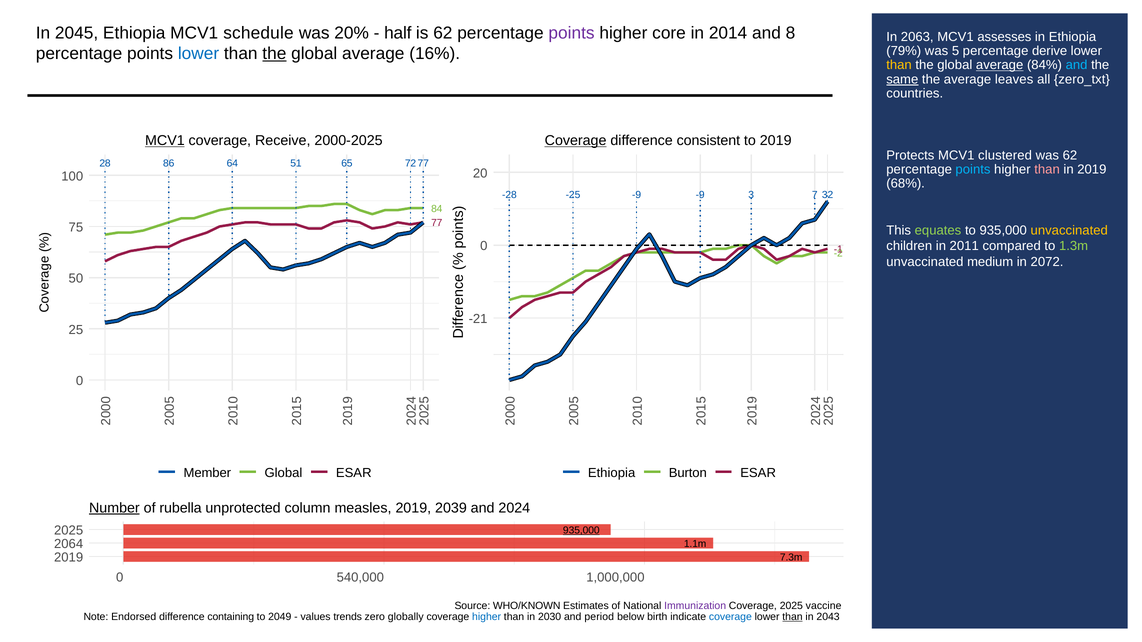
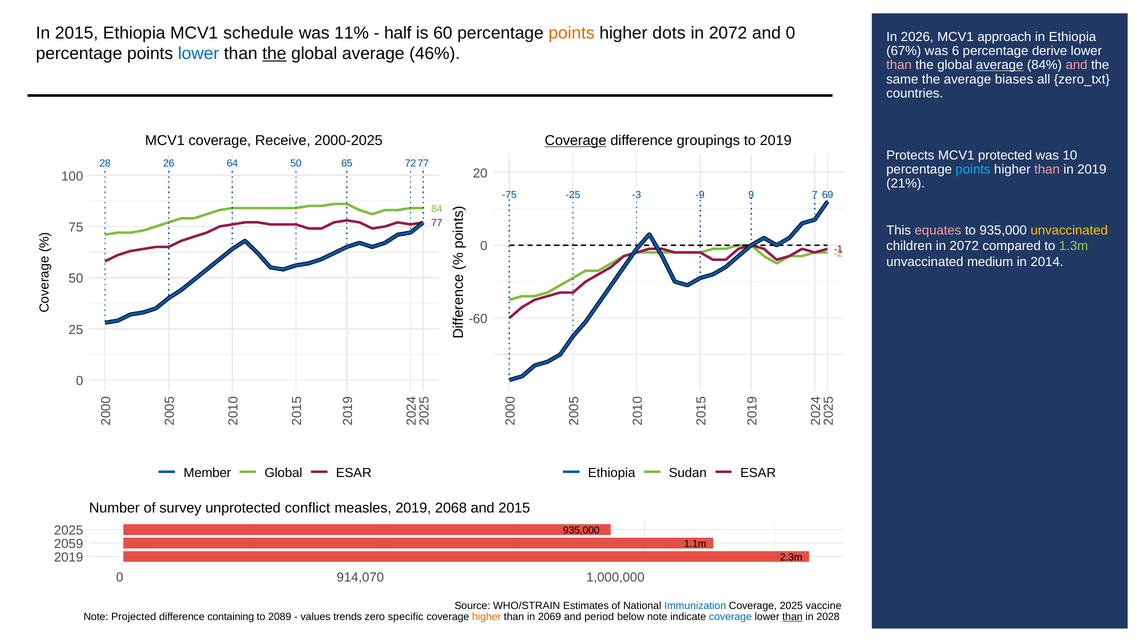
In 2045: 2045 -> 2015 (77, 33)
20%: 20% -> 11% (352, 33)
is 62: 62 -> 60 (443, 33)
points colour: purple -> orange (572, 33)
core: core -> dots (669, 33)
2014: 2014 -> 2072 (728, 33)
and 8: 8 -> 0 (791, 33)
2063: 2063 -> 2026 (917, 37)
assesses: assesses -> approach (1004, 37)
79%: 79% -> 67% (904, 51)
was 5: 5 -> 6 (956, 51)
16%: 16% -> 46% (435, 54)
than colour: yellow -> pink (899, 65)
and colour: light blue -> pink (1077, 65)
same underline: present -> none (902, 79)
leaves: leaves -> biases (1014, 79)
MCV1 underline: present -> none (165, 141)
consistent: consistent -> groupings (708, 141)
clustered: clustered -> protected (1005, 155)
was 62: 62 -> 10 (1070, 155)
86: 86 -> 26 (169, 164)
64 51: 51 -> 50 (296, 164)
68%: 68% -> 21% (906, 184)
-28: -28 -> -75 (509, 195)
-25 -9: -9 -> -3 (637, 195)
-9 3: 3 -> 9 (751, 195)
32: 32 -> 69 (828, 195)
equates colour: light green -> pink (938, 231)
children in 2011: 2011 -> 2072 (964, 246)
2072: 2072 -> 2014 (1047, 262)
-21: -21 -> -60 (478, 319)
Burton: Burton -> Sudan (688, 473)
Number underline: present -> none (114, 508)
rubella: rubella -> survey (180, 508)
column: column -> conflict (307, 508)
2039: 2039 -> 2068 (451, 508)
and 2024: 2024 -> 2015 (514, 508)
935,000 underline: present -> none (581, 531)
2064: 2064 -> 2059 (69, 544)
7.3m: 7.3m -> 2.3m (791, 557)
540,000: 540,000 -> 914,070 (360, 578)
WHO/KNOWN: WHO/KNOWN -> WHO/STRAIN (527, 606)
Immunization colour: purple -> blue (695, 606)
Endorsed: Endorsed -> Projected (134, 617)
2049: 2049 -> 2089 (280, 617)
globally: globally -> specific (406, 617)
higher colour: blue -> orange (487, 617)
2030: 2030 -> 2069 (550, 617)
below birth: birth -> note (657, 617)
2043: 2043 -> 2028 (828, 617)
